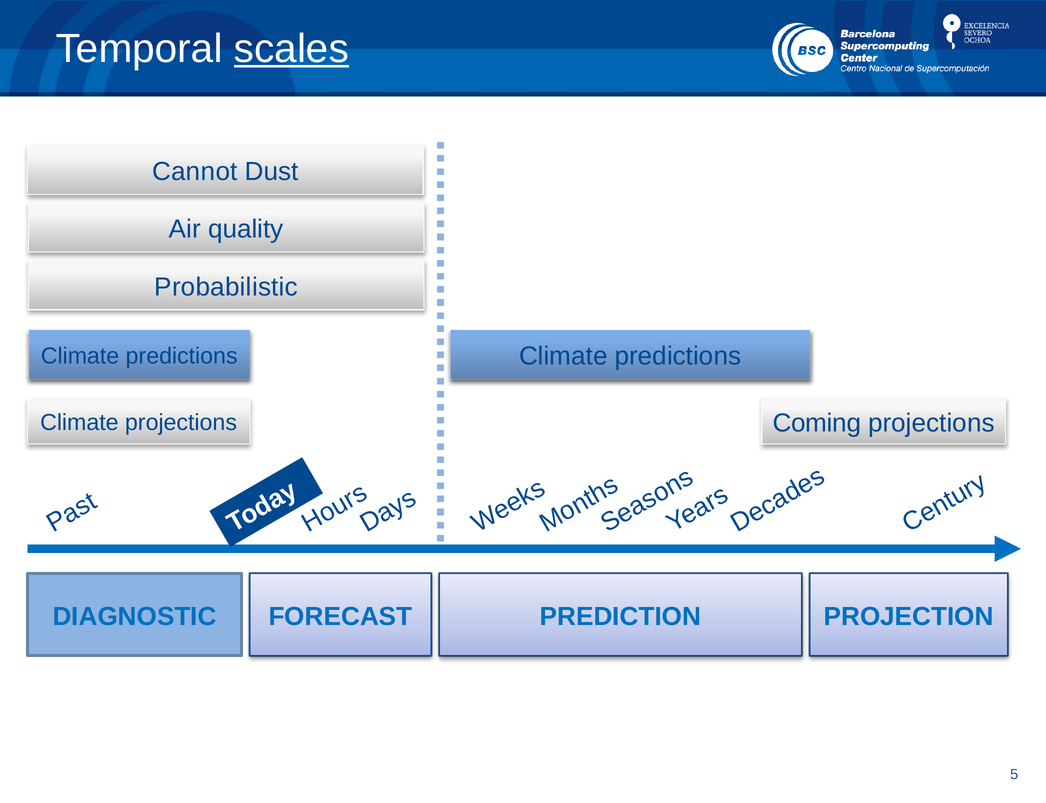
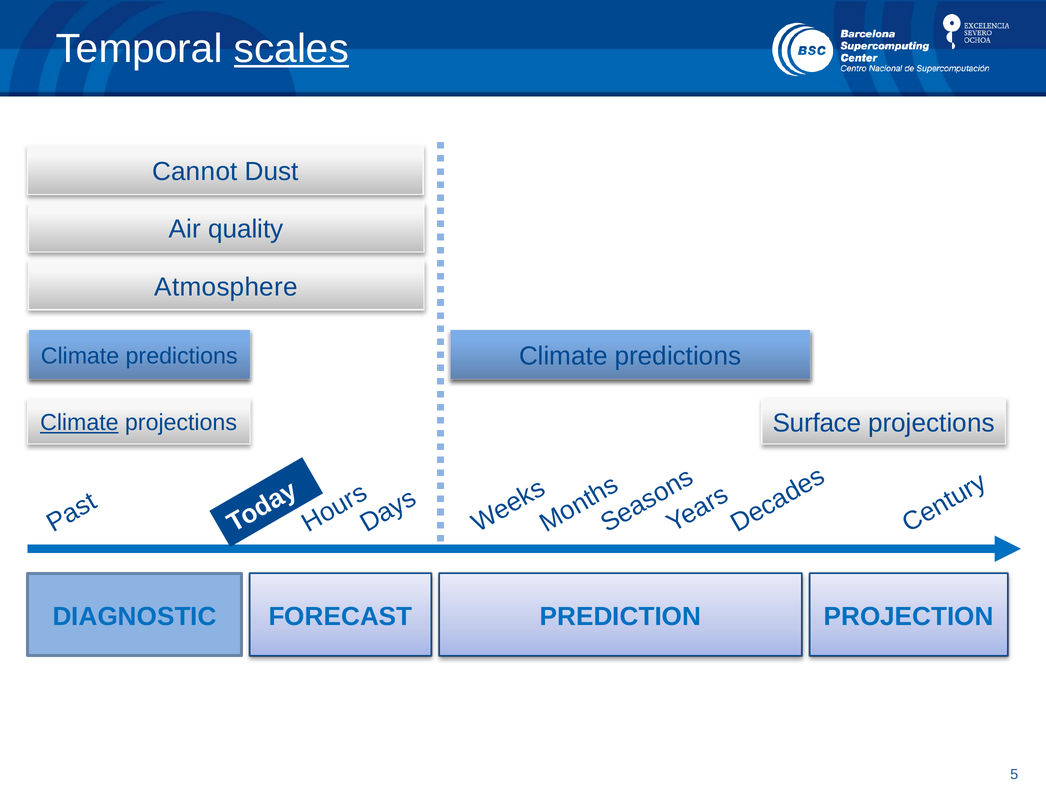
Probabilistic: Probabilistic -> Atmosphere (226, 287)
Coming: Coming -> Surface (817, 423)
Climate underline: none -> present (79, 423)
